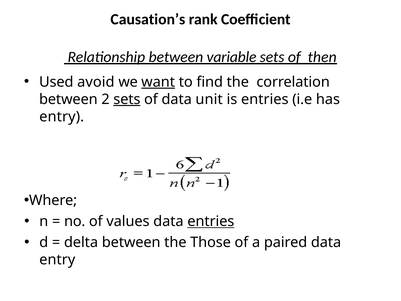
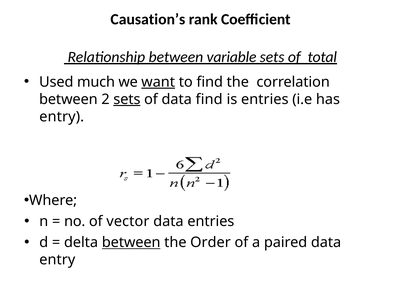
then: then -> total (322, 57)
avoid: avoid -> much (96, 82)
data unit: unit -> find (209, 99)
values: values -> vector (128, 221)
entries underline: present -> none (211, 221)
between underline: none -> present (131, 242)
Those: Those -> Order (210, 242)
